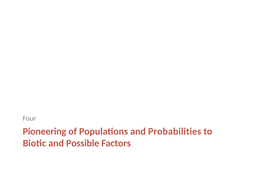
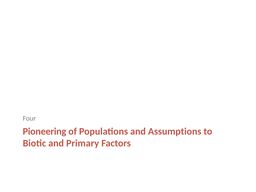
Probabilities: Probabilities -> Assumptions (175, 131)
Possible: Possible -> Primary (83, 143)
